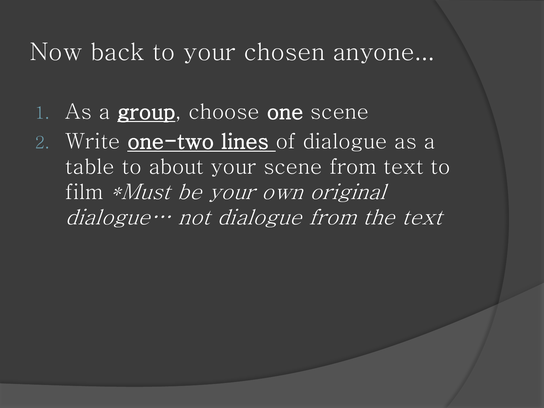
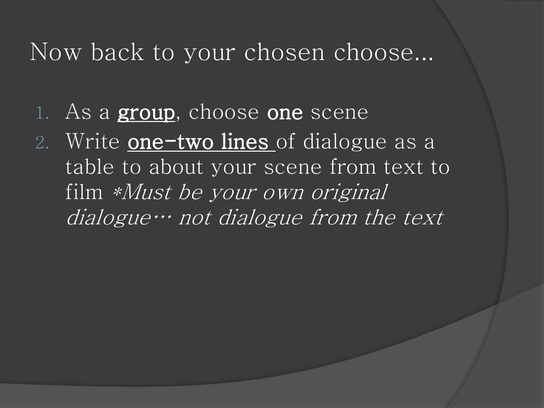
chosen anyone: anyone -> choose (384, 52)
